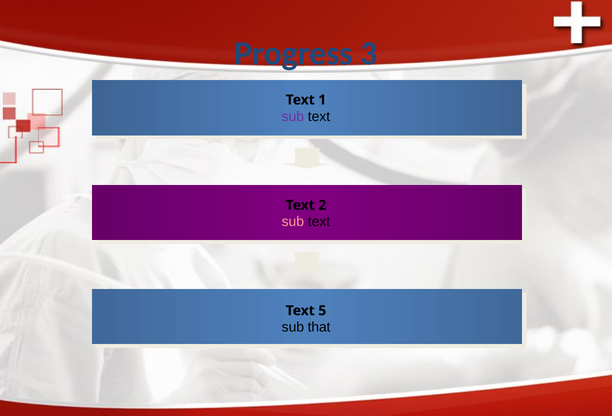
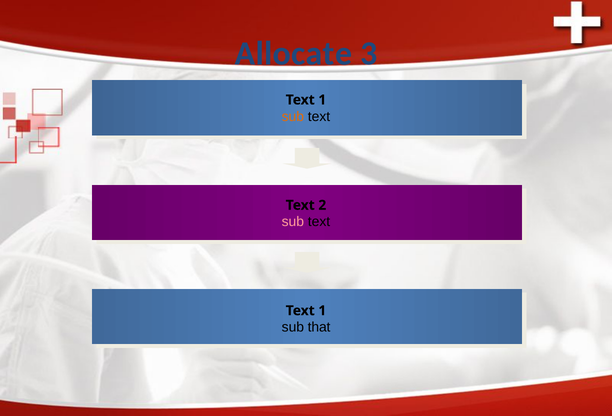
Progress: Progress -> Allocate (293, 54)
sub colour: purple -> orange (293, 117)
5: 5 -> 1 (322, 311)
